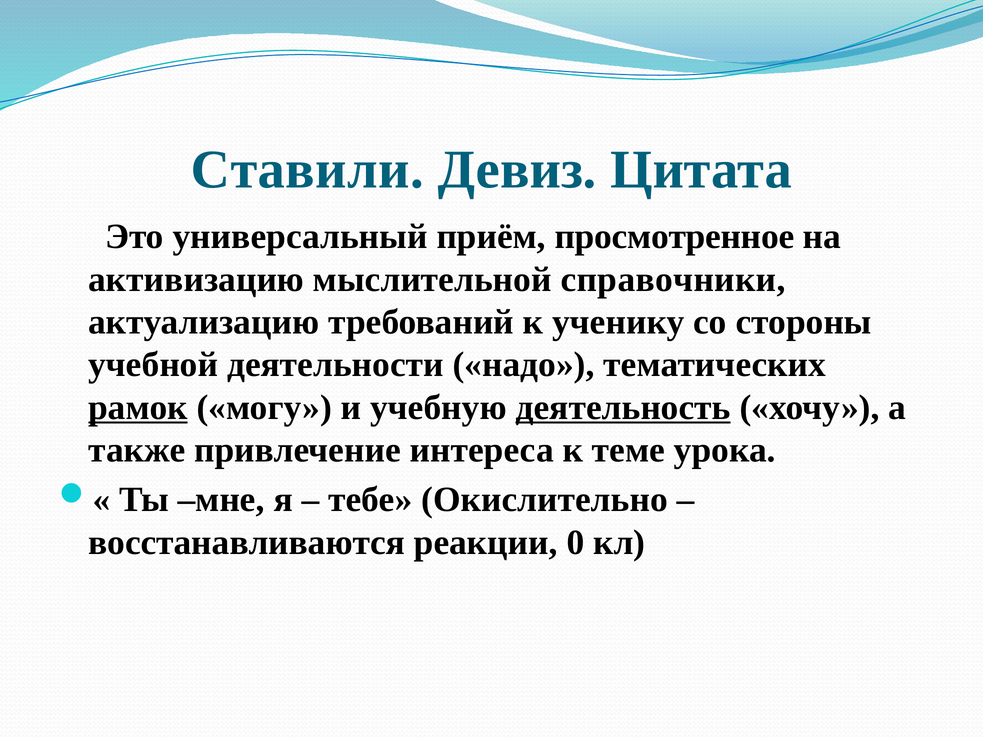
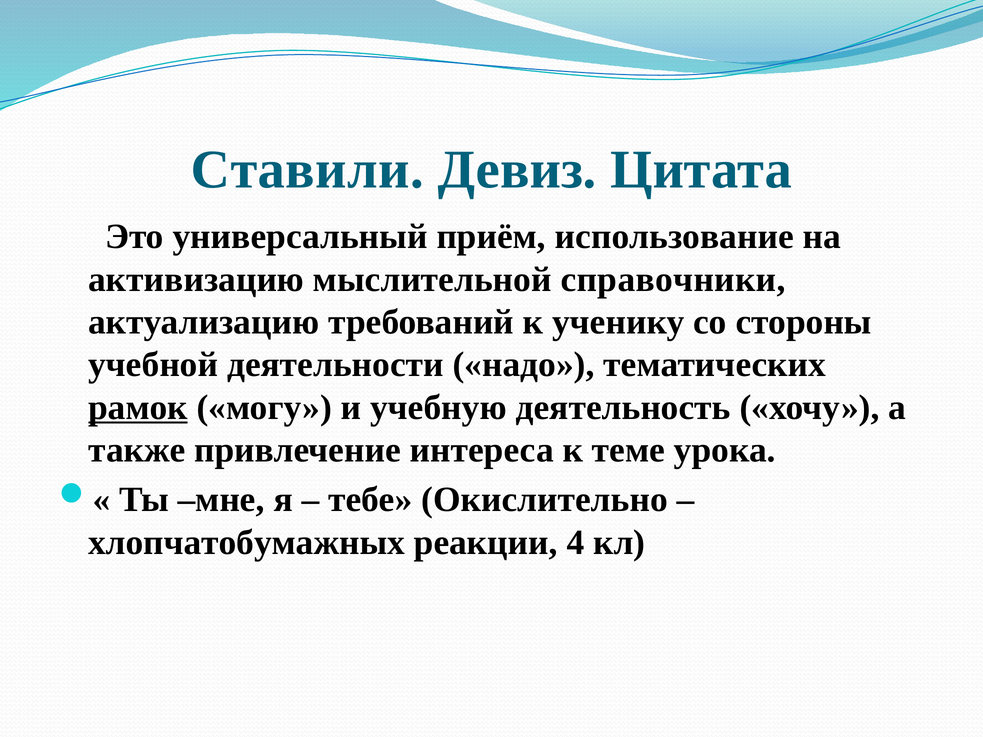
просмотренное: просмотренное -> использование (674, 237)
деятельность underline: present -> none (623, 407)
восстанавливаются: восстанавливаются -> хлопчатобумажных (247, 543)
0: 0 -> 4 (575, 543)
